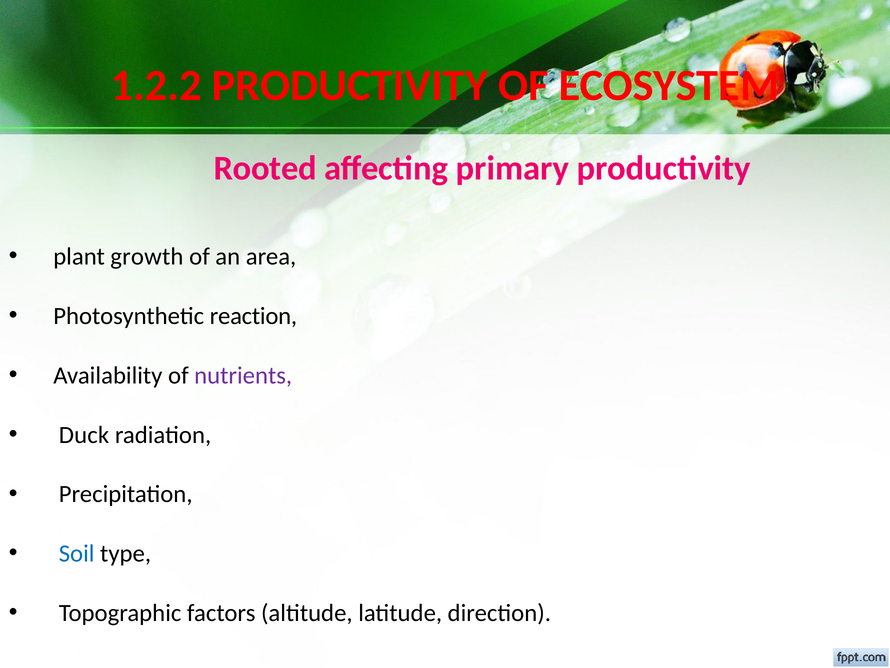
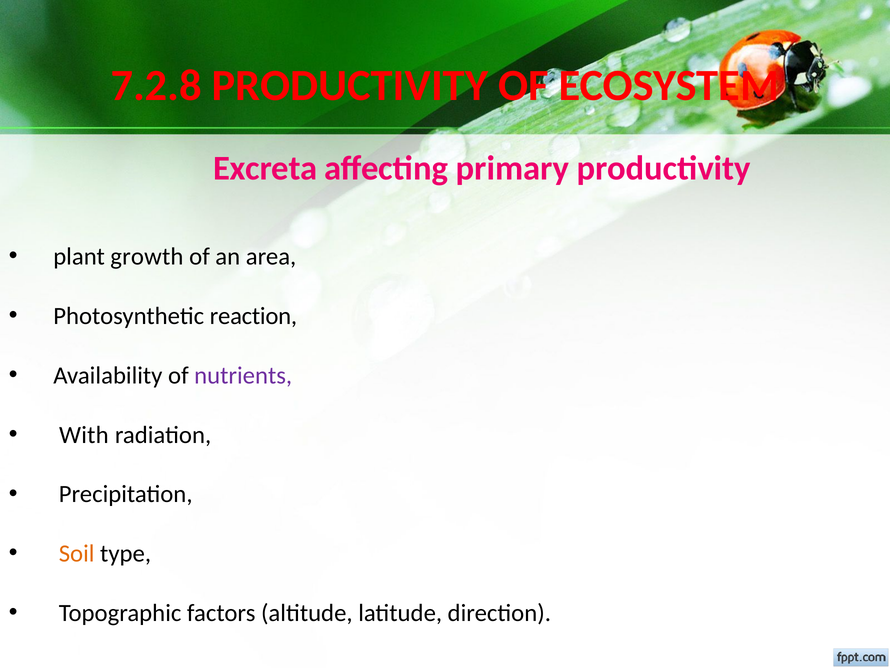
1.2.2: 1.2.2 -> 7.2.8 (156, 86)
Rooted: Rooted -> Excreta (265, 168)
Duck: Duck -> With (84, 435)
Soil colour: blue -> orange (77, 553)
